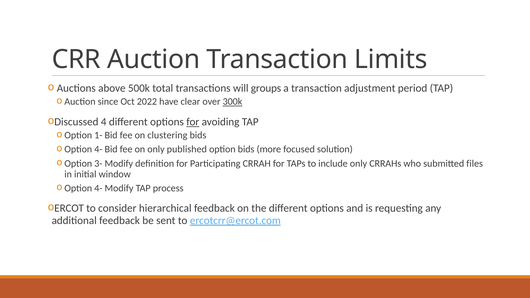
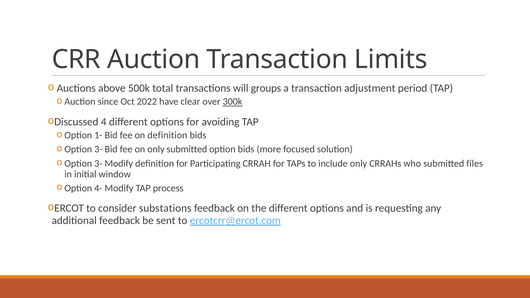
for underline: present -> none (193, 122)
on clustering: clustering -> definition (167, 135)
4-: 4- -> 3- (98, 149)
only published: published -> submitted (187, 149)
hierarchical: hierarchical -> substations (165, 208)
